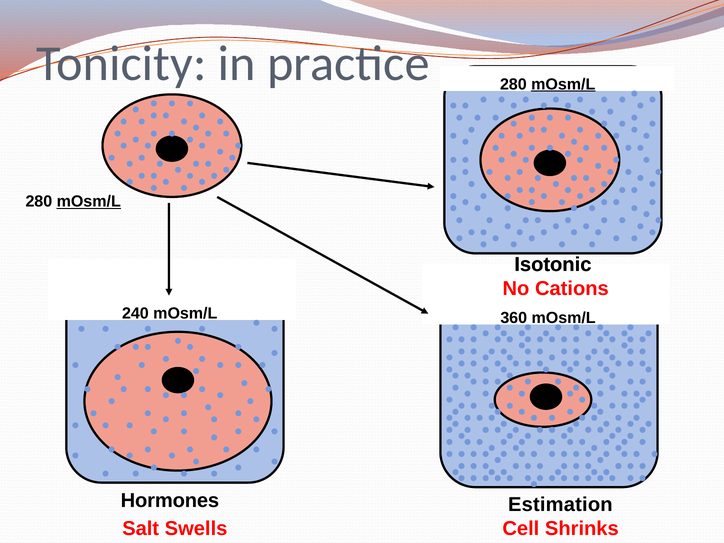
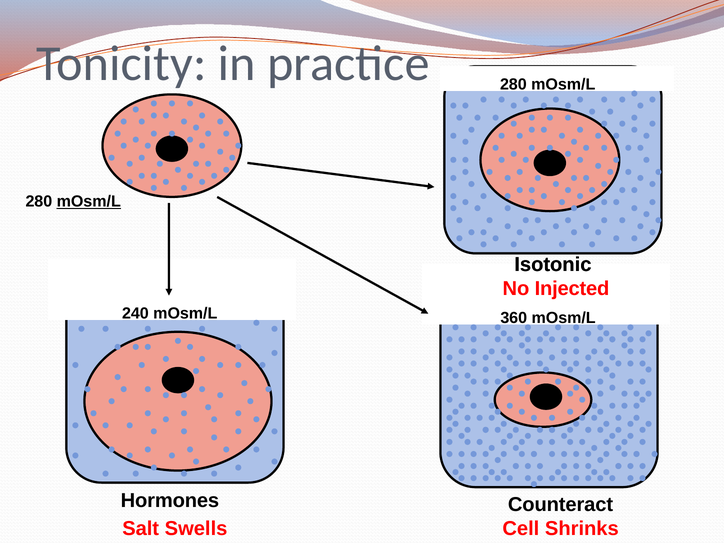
mOsm/L underline: present -> none (563, 84)
Cations: Cations -> Injected (572, 289)
Estimation: Estimation -> Counteract (561, 505)
